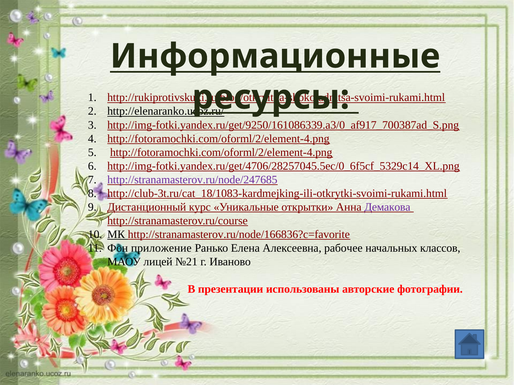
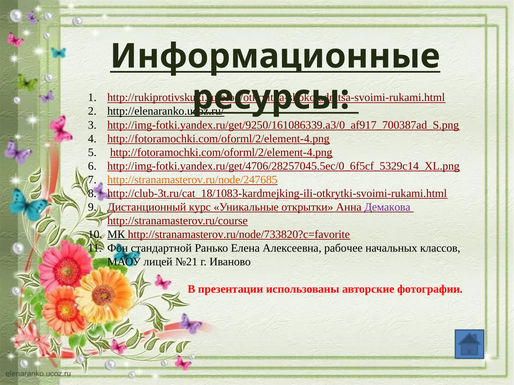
http://stranamasterov.ru/node/247685 colour: purple -> orange (192, 180)
http://stranamasterov.ru/node/166836?c=favorite: http://stranamasterov.ru/node/166836?c=favorite -> http://stranamasterov.ru/node/733820?c=favorite (239, 235)
приложение: приложение -> стандартной (161, 248)
